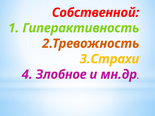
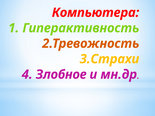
Собственной: Собственной -> Компьютера (96, 13)
